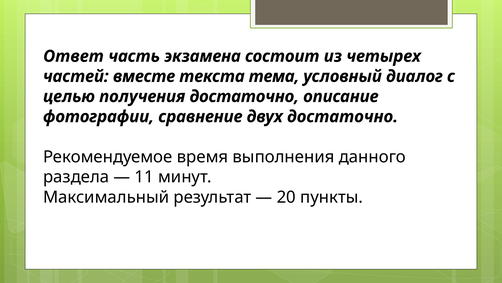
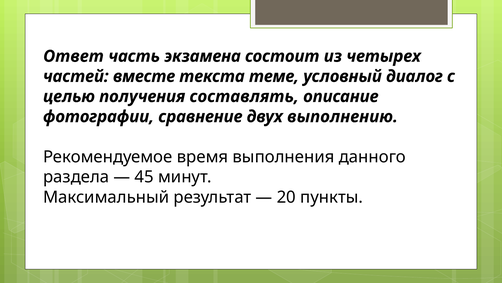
тема: тема -> теме (274, 76)
получения достаточно: достаточно -> составлять (244, 96)
двух достаточно: достаточно -> выполнению (343, 116)
11: 11 -> 45 (144, 177)
